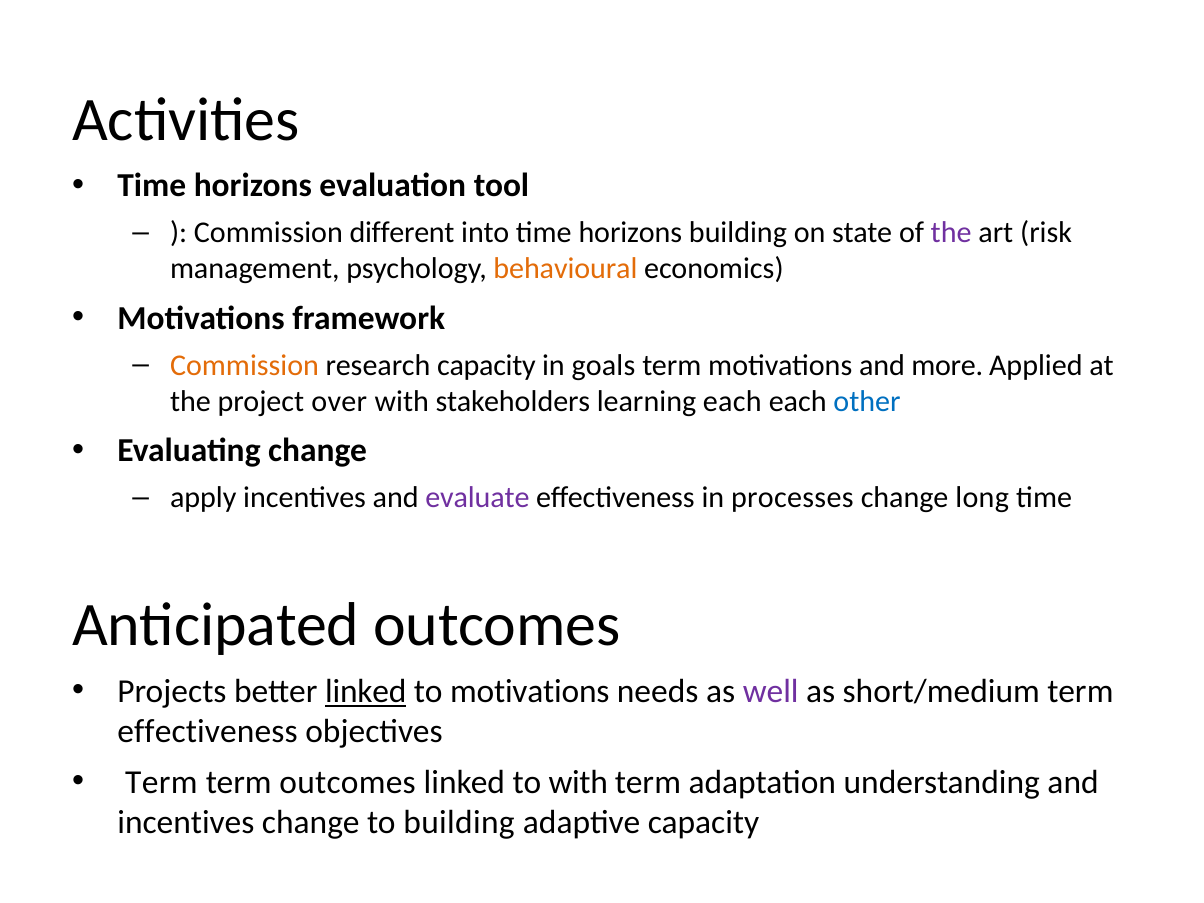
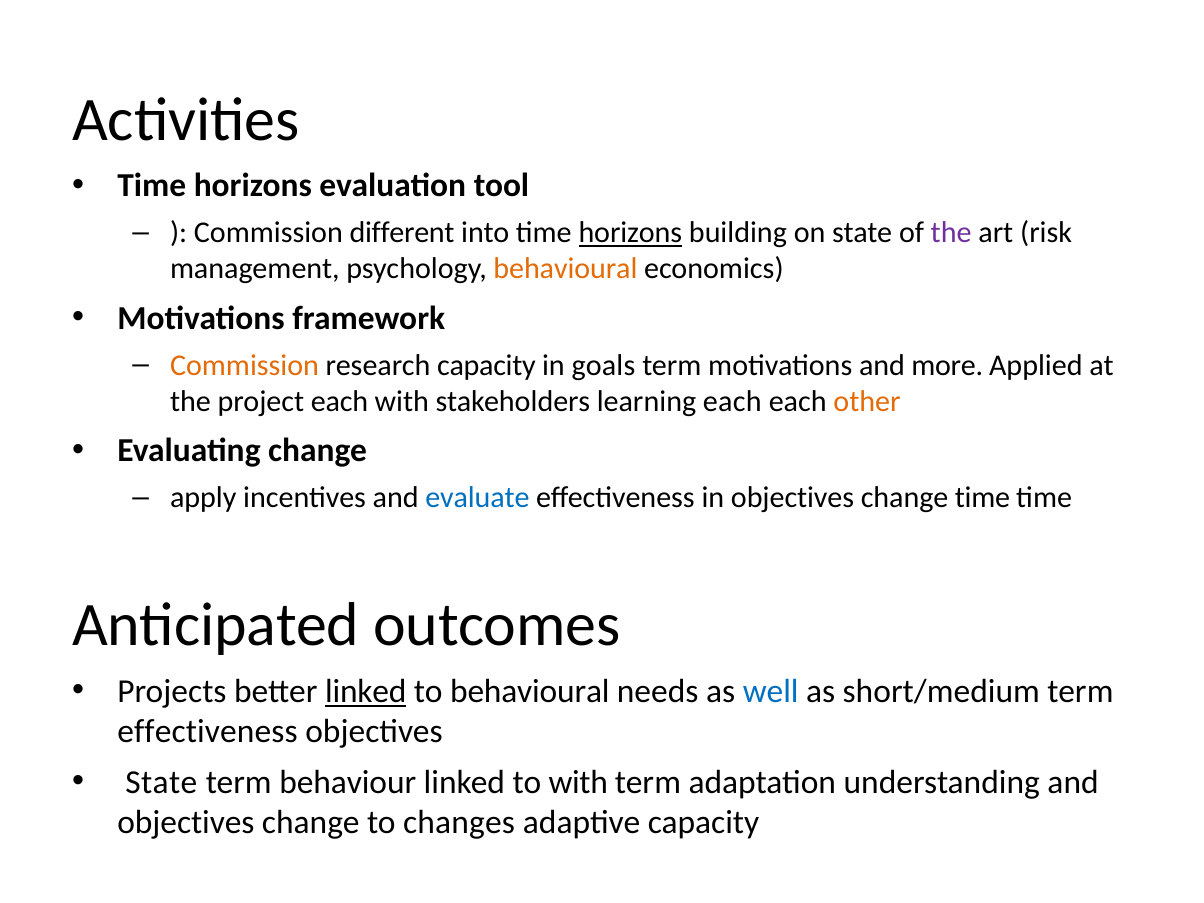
horizons underline: none -> present (630, 233)
project over: over -> each (340, 402)
other colour: blue -> orange (867, 402)
evaluate colour: purple -> blue (477, 498)
in processes: processes -> objectives (793, 498)
change long: long -> time (982, 498)
to motivations: motivations -> behavioural (530, 691)
well colour: purple -> blue (771, 691)
Term: Term -> State (161, 782)
term outcomes: outcomes -> behaviour (348, 782)
incentives: incentives -> objectives (186, 822)
to building: building -> changes (459, 822)
